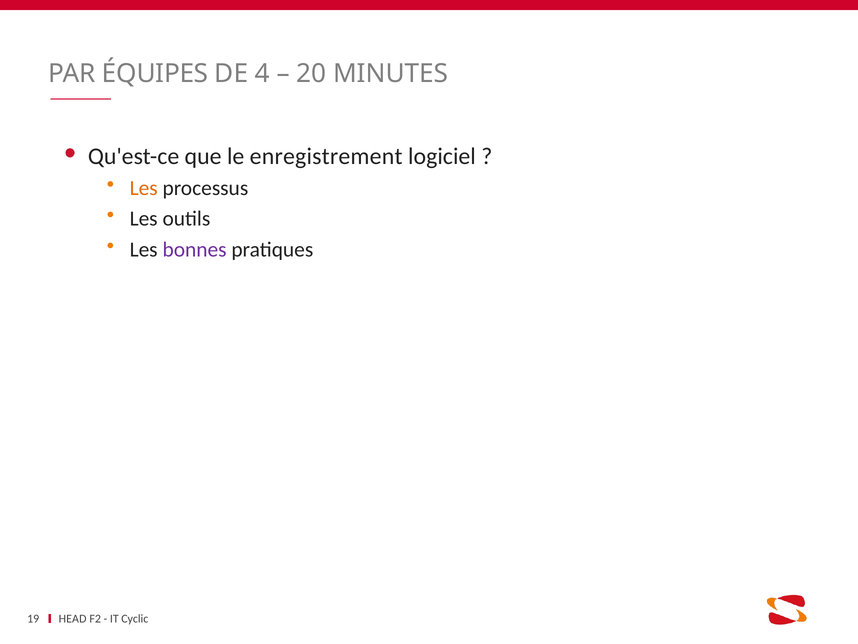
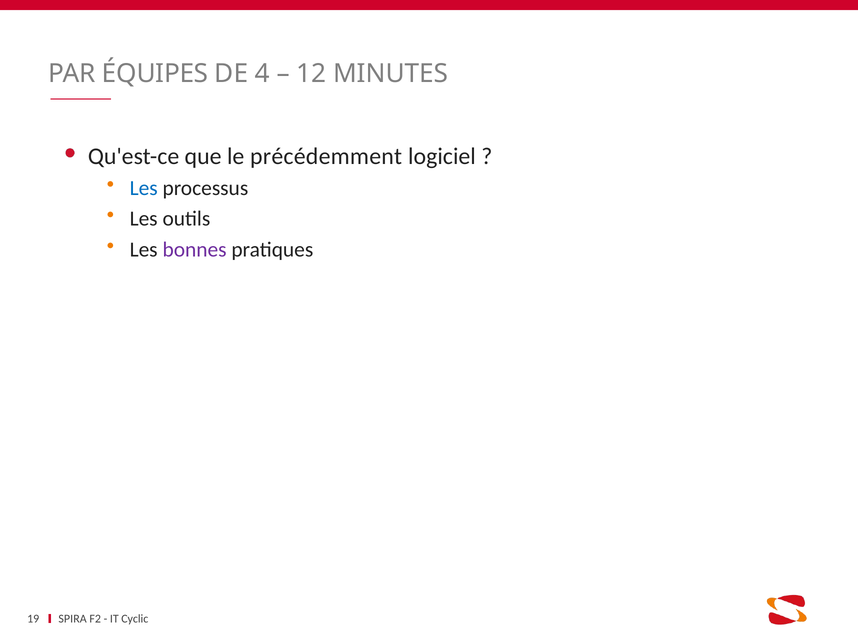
20: 20 -> 12 (311, 74)
enregistrement: enregistrement -> précédemment (326, 156)
Les colour: orange -> blue (144, 188)
HEAD: HEAD -> SPIRA (73, 618)
